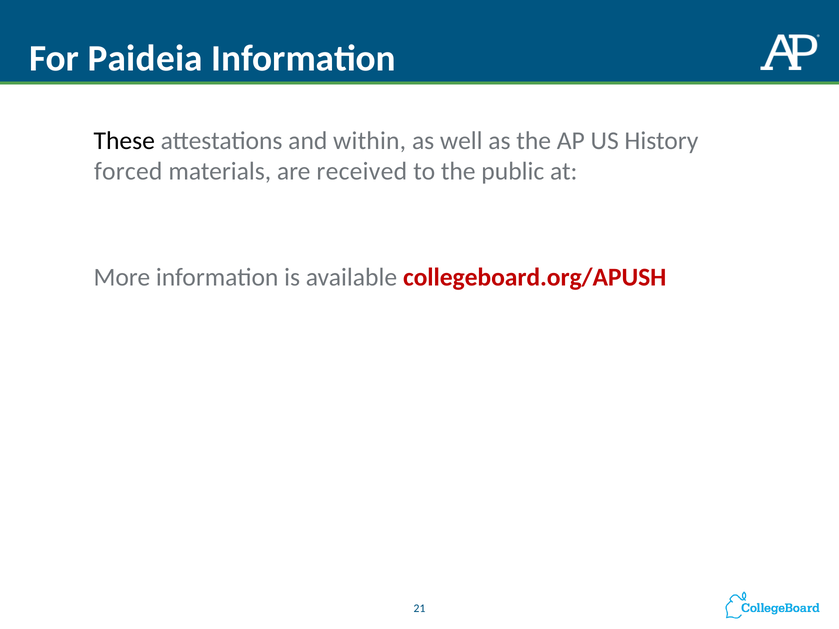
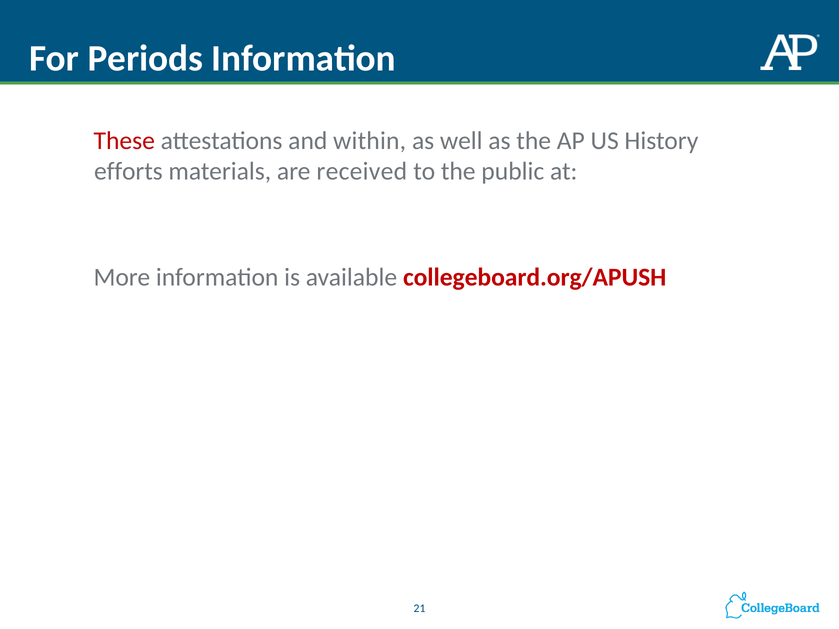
Paideia: Paideia -> Periods (145, 58)
These colour: black -> red (124, 141)
forced: forced -> efforts (128, 171)
